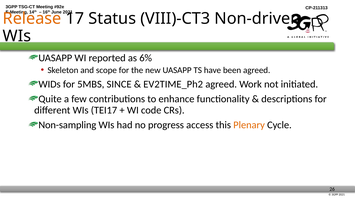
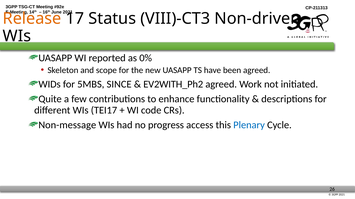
6%: 6% -> 0% (146, 58)
EV2TIME_Ph2: EV2TIME_Ph2 -> EV2WITH_Ph2 (173, 84)
Non-sampling: Non-sampling -> Non-message (67, 125)
Plenary colour: orange -> blue (249, 125)
